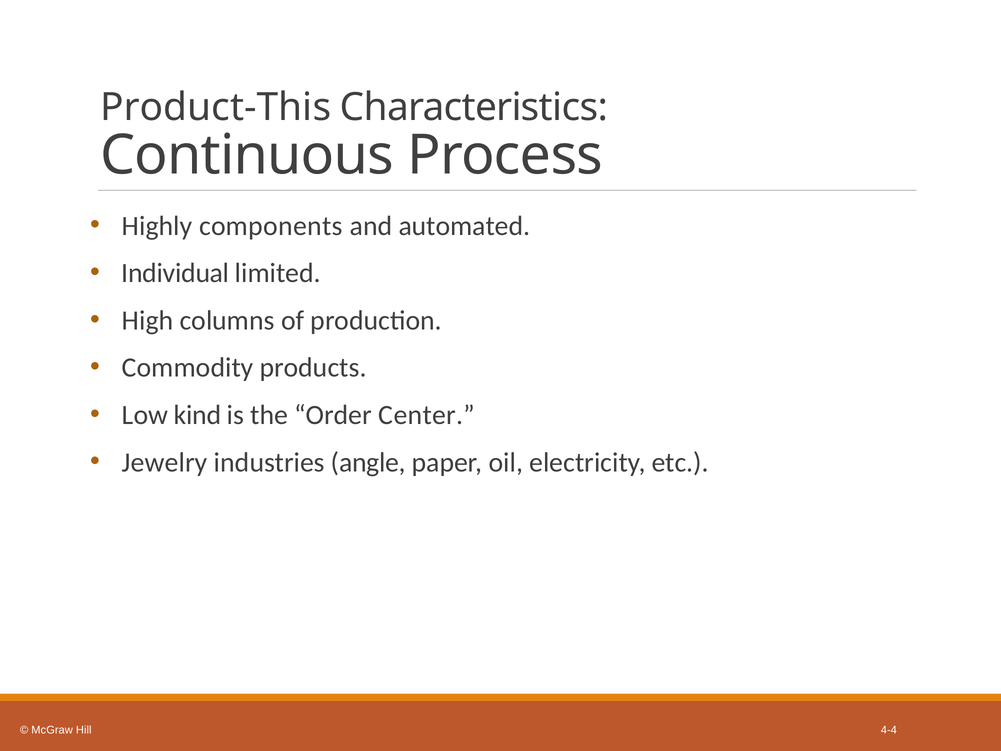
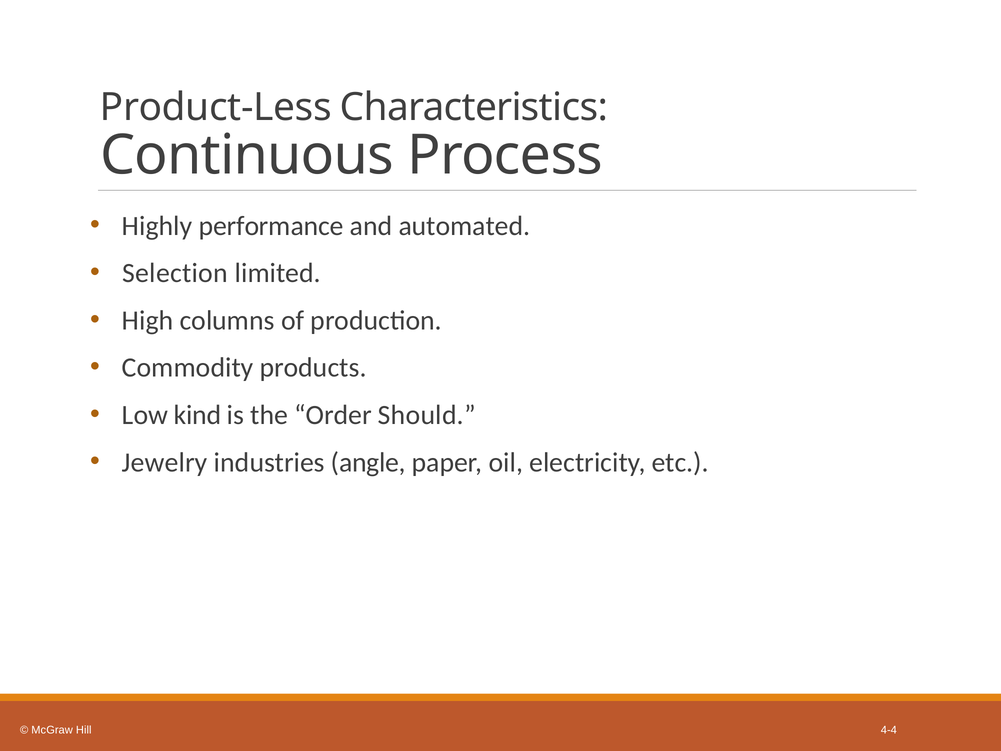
Product-This: Product-This -> Product-Less (216, 108)
components: components -> performance (271, 226)
Individual: Individual -> Selection (175, 273)
Center: Center -> Should (427, 415)
